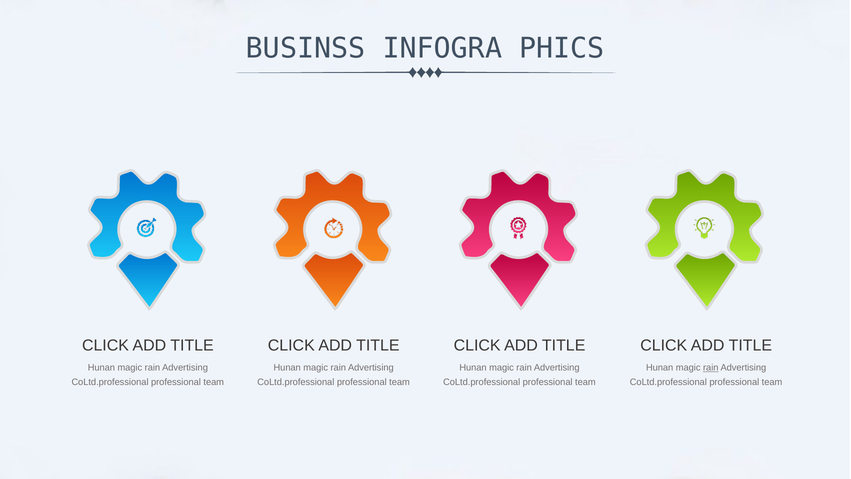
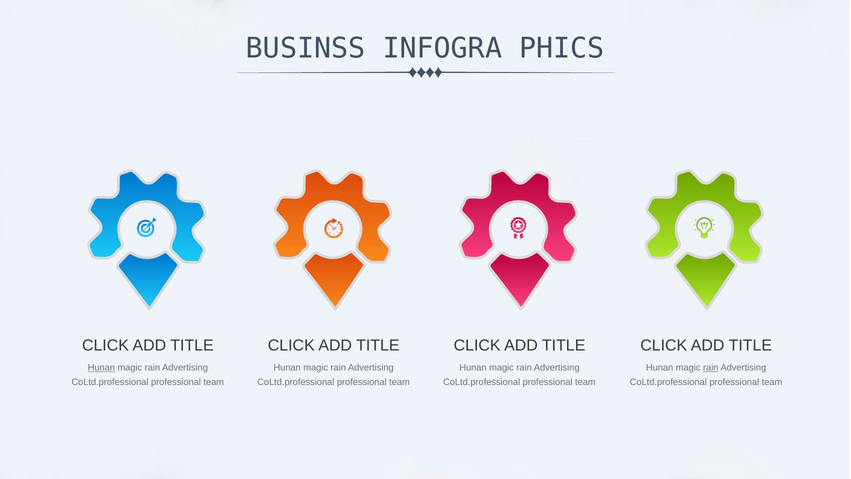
Hunan underline: none -> present (101, 367)
